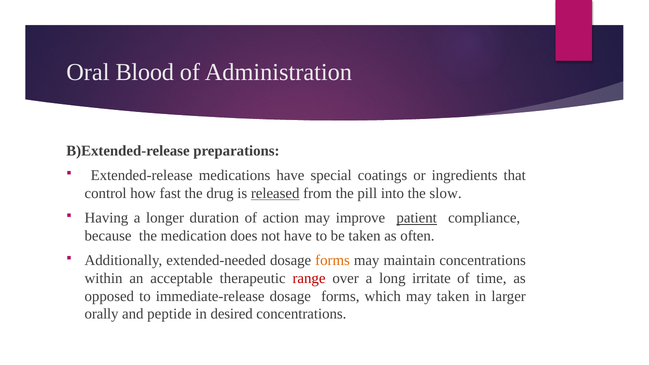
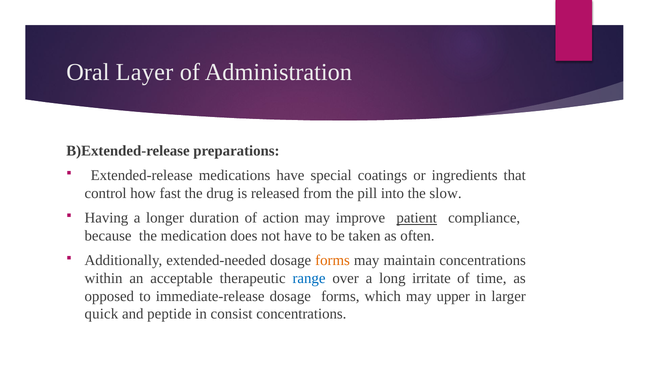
Blood: Blood -> Layer (145, 72)
released underline: present -> none (275, 193)
range colour: red -> blue (309, 278)
may taken: taken -> upper (453, 296)
orally: orally -> quick (101, 314)
desired: desired -> consist (232, 314)
